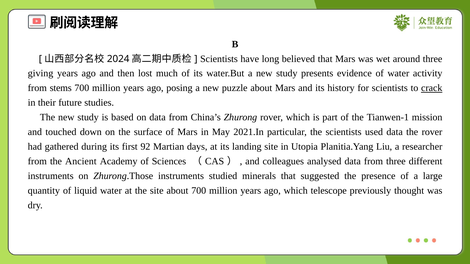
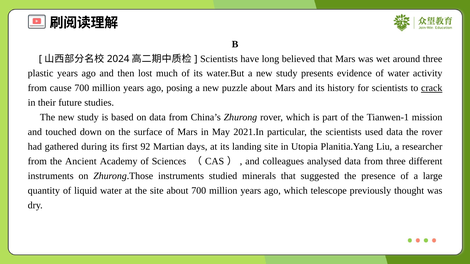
giving: giving -> plastic (41, 74)
stems: stems -> cause (61, 88)
